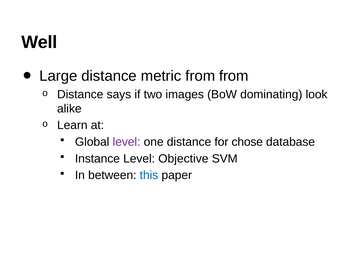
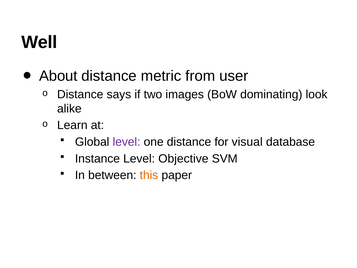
Large: Large -> About (58, 76)
from from: from -> user (234, 76)
chose: chose -> visual (247, 142)
this colour: blue -> orange (149, 175)
